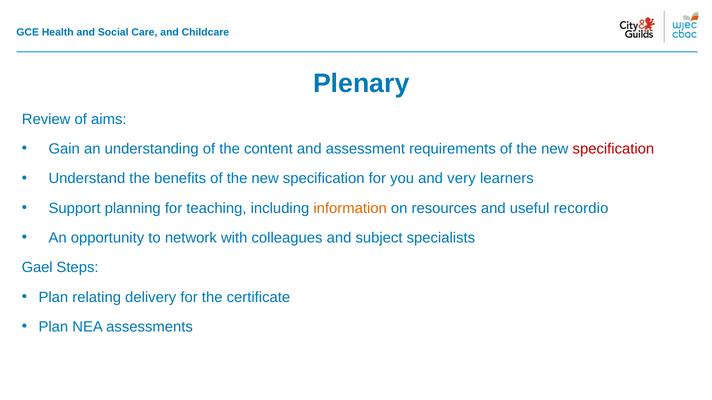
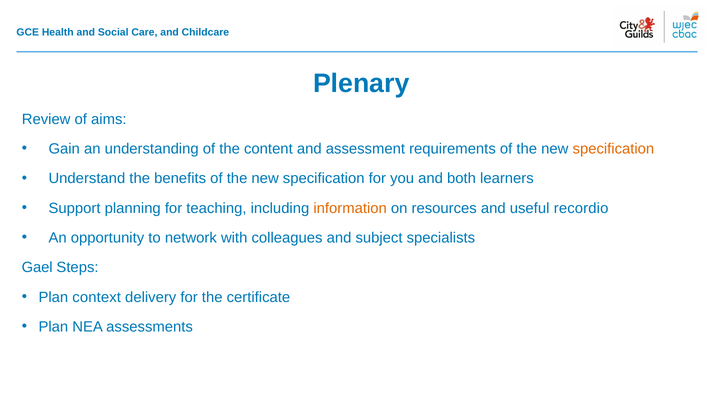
specification colour: red -> orange (613, 149)
very: very -> both (462, 179)
relating: relating -> context (97, 298)
